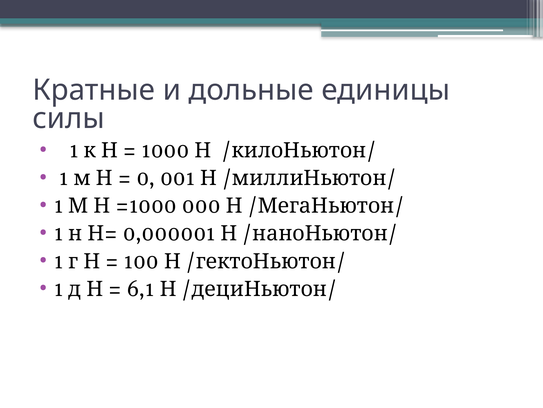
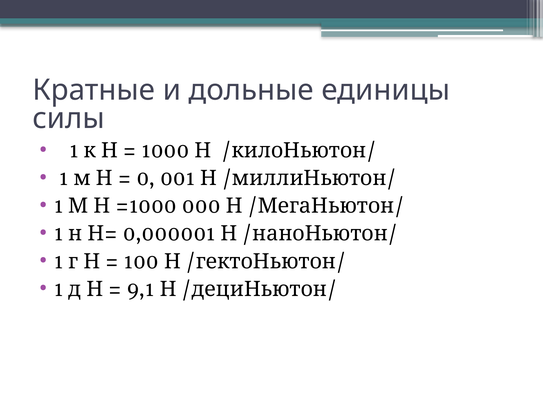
6,1: 6,1 -> 9,1 (141, 288)
